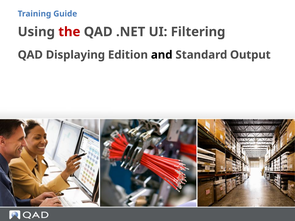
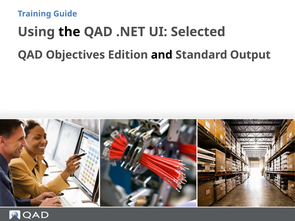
the colour: red -> black (69, 32)
Filtering: Filtering -> Selected (198, 32)
Displaying: Displaying -> Objectives (75, 55)
